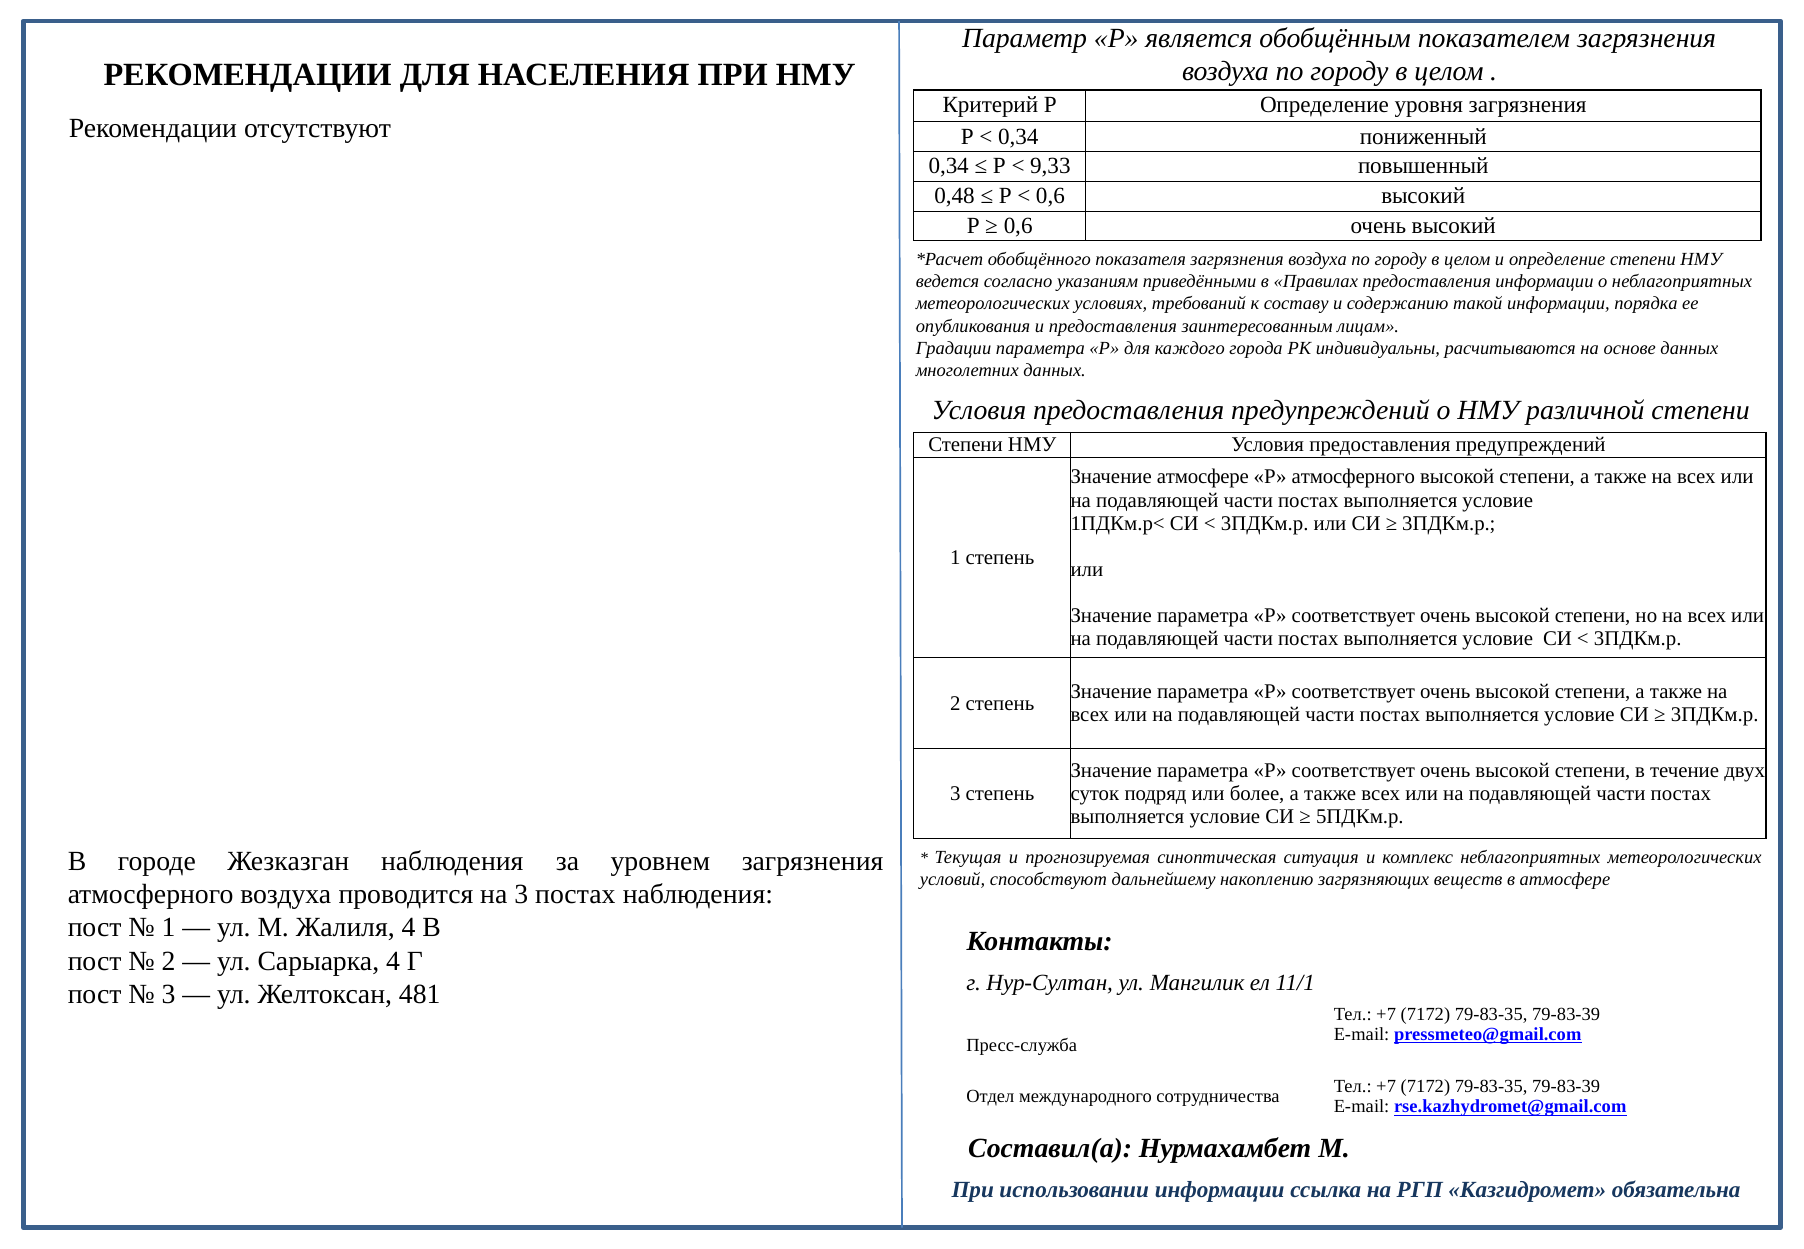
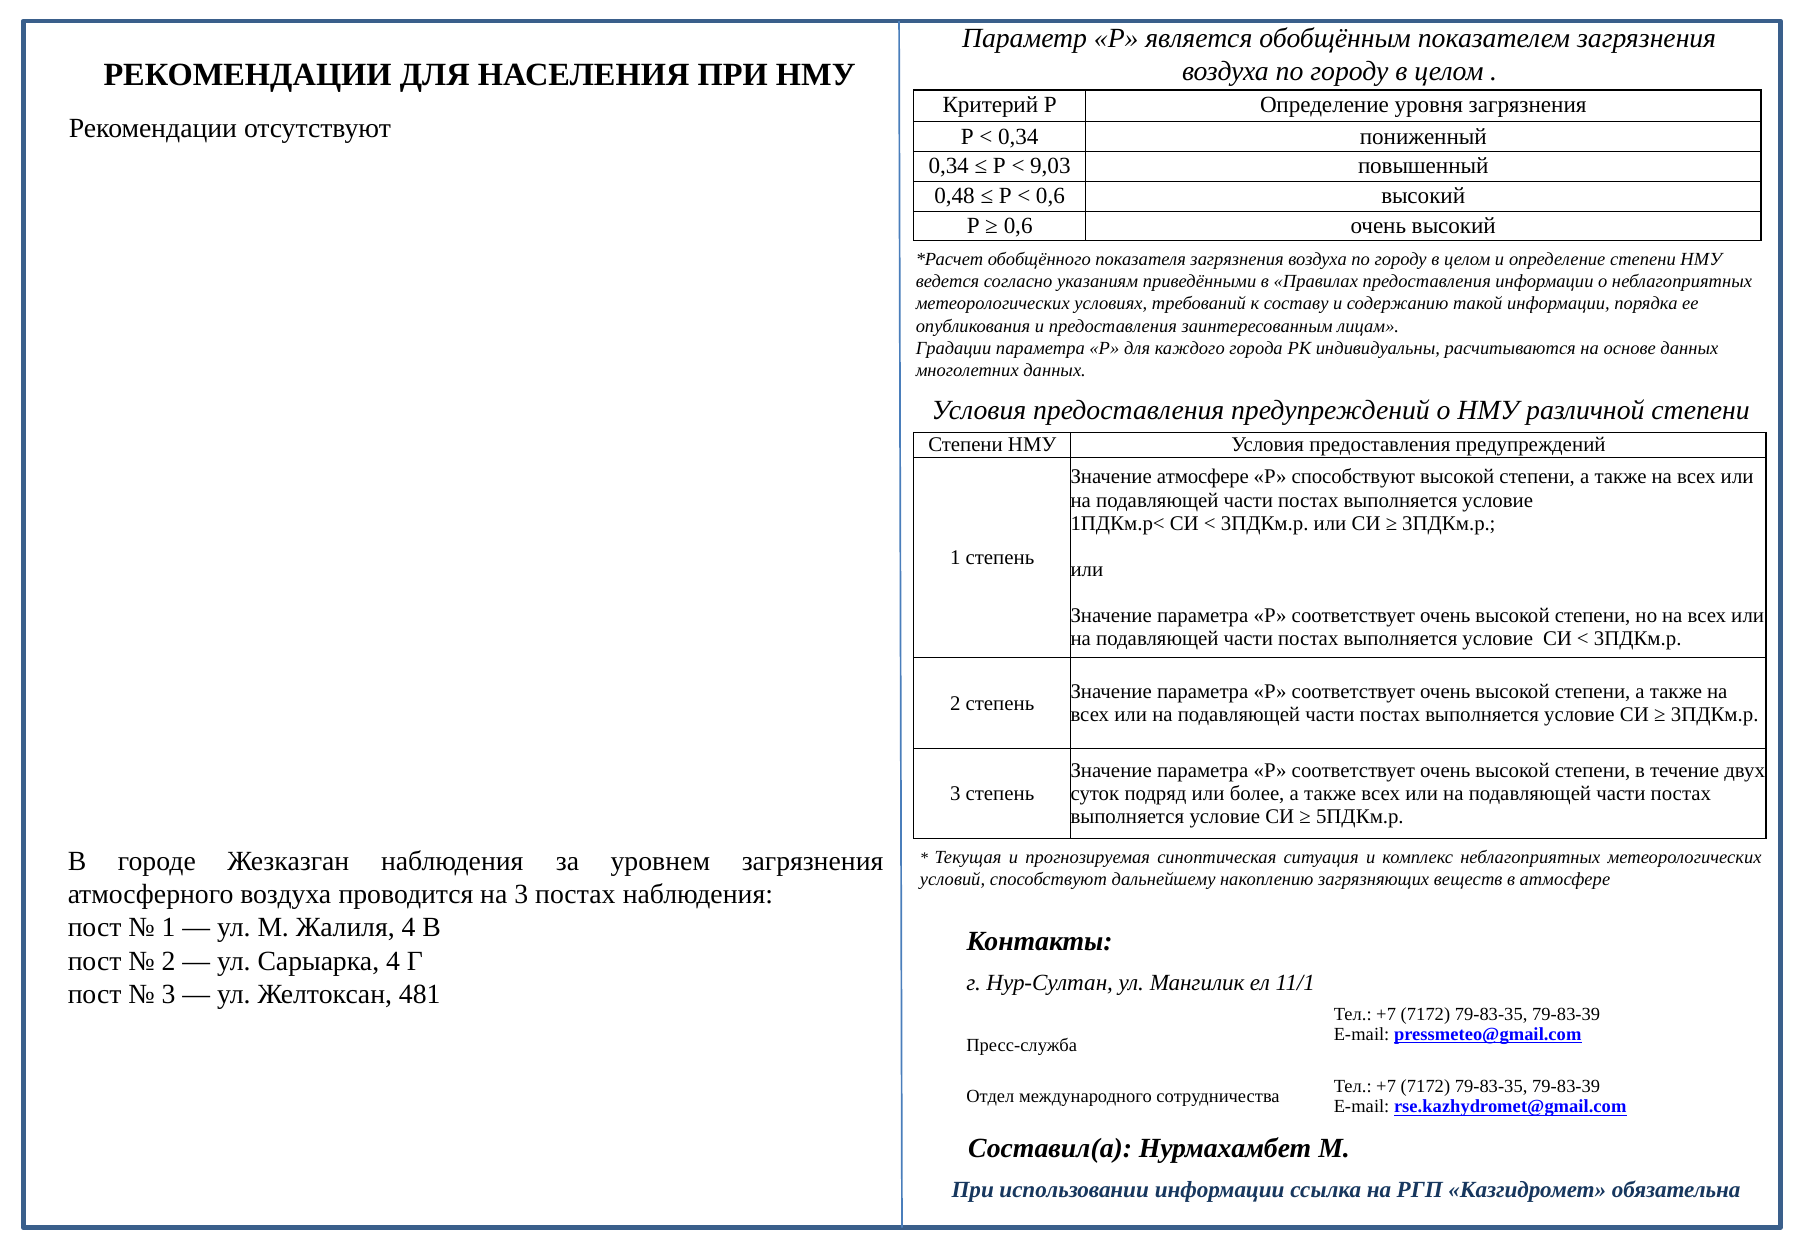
9,33: 9,33 -> 9,03 (1050, 166)
Р атмосферного: атмосферного -> способствуют (1353, 477)
